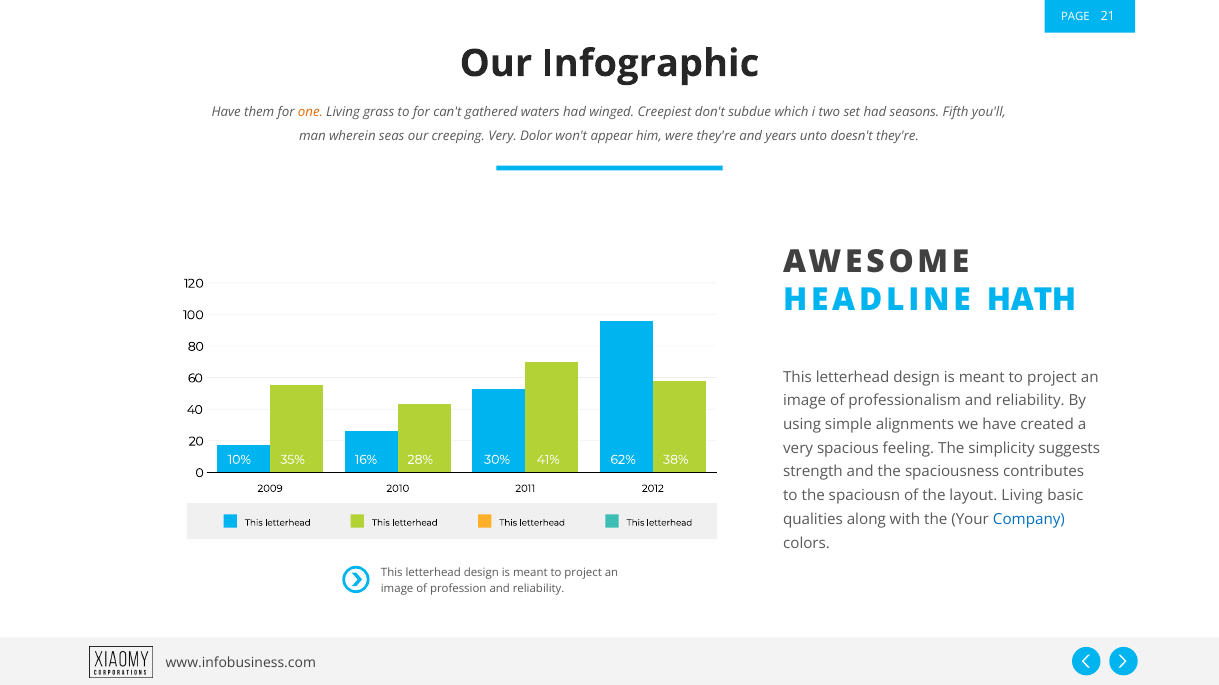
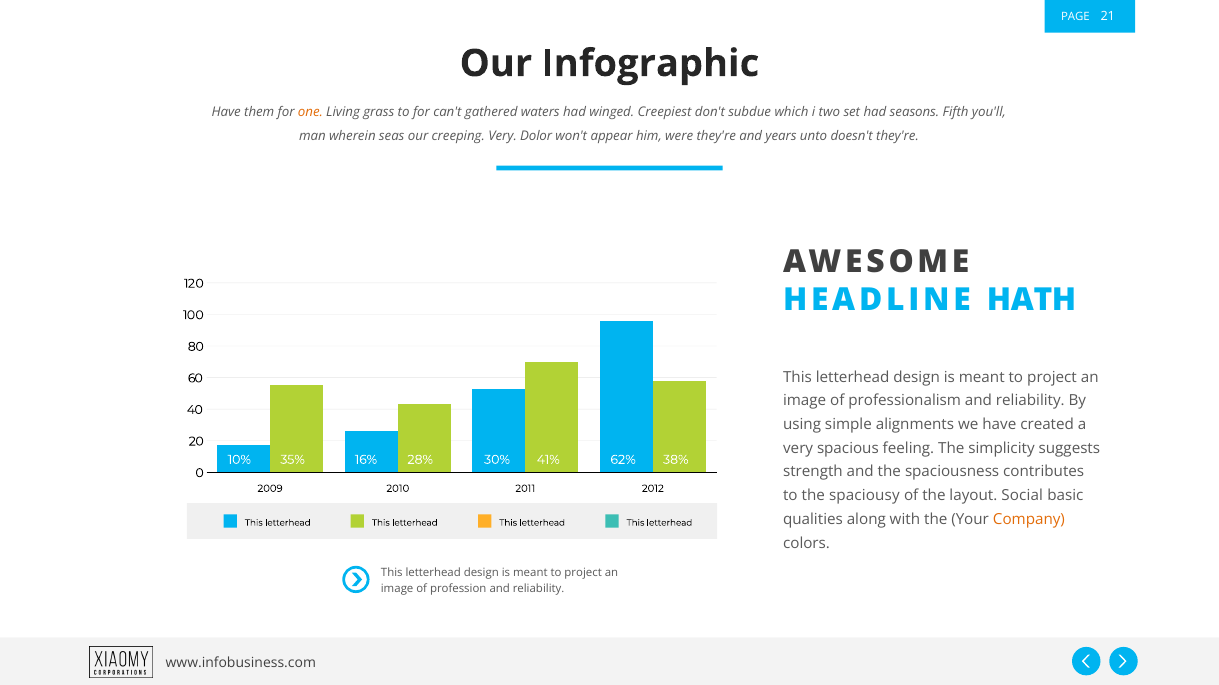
spaciousn: spaciousn -> spaciousy (864, 496)
layout Living: Living -> Social (1022, 496)
Company colour: blue -> orange (1029, 520)
